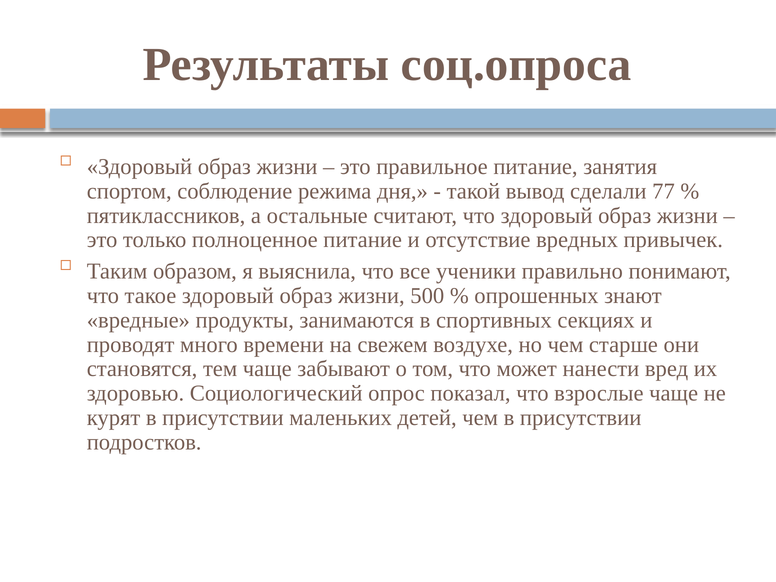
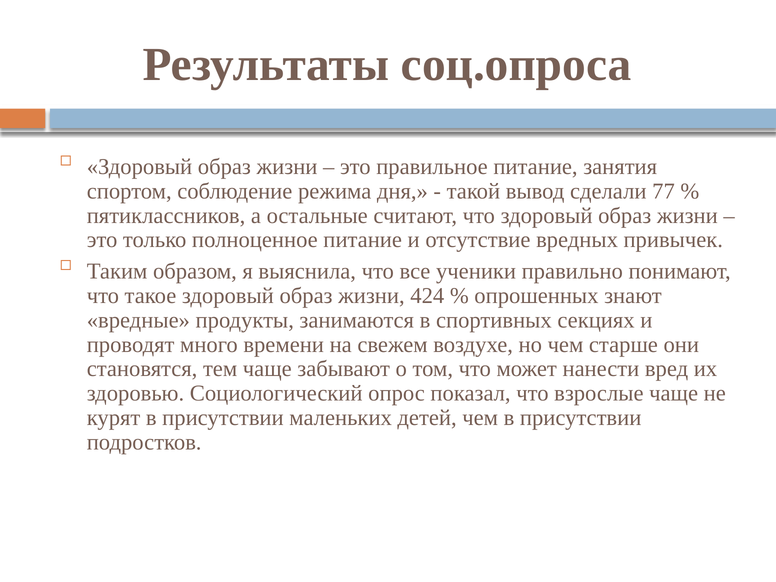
500: 500 -> 424 (427, 296)
